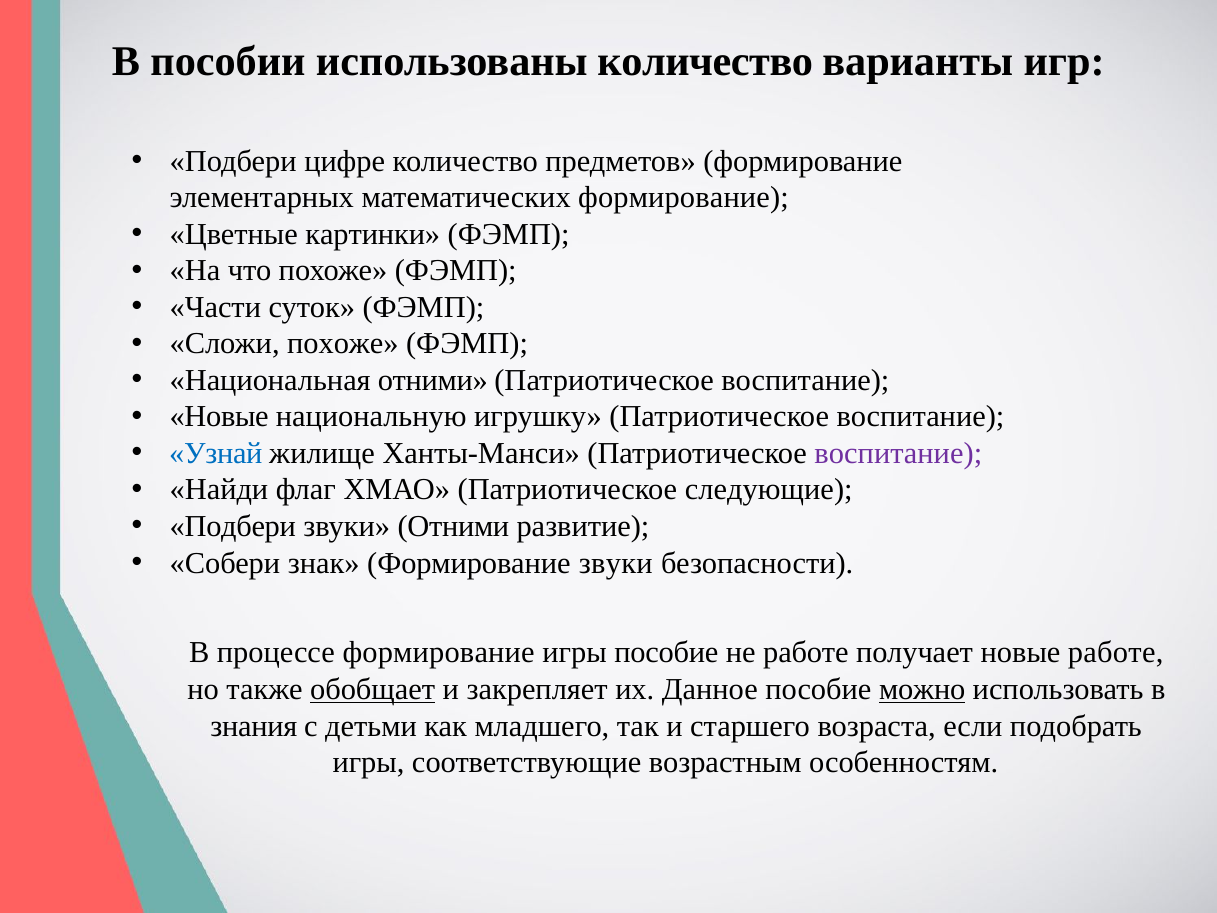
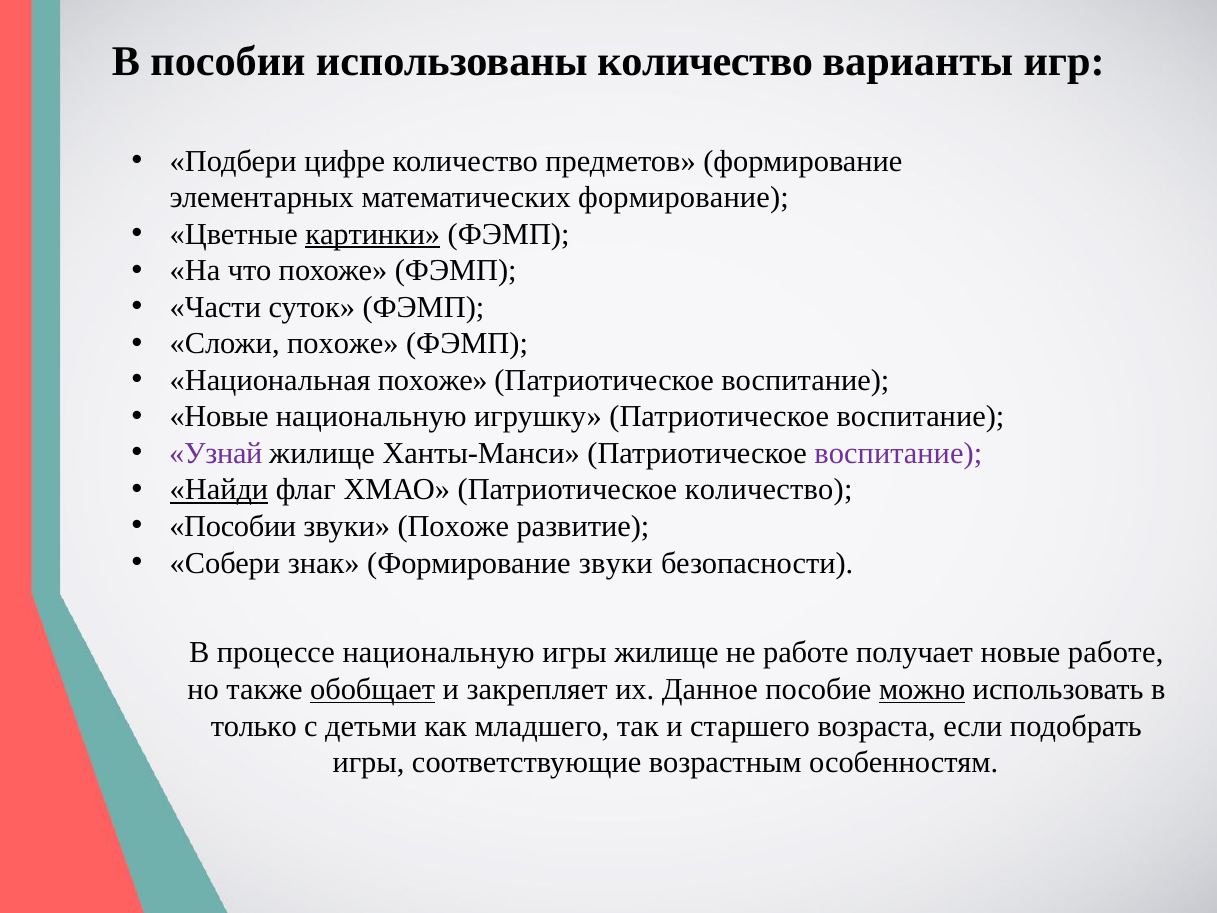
картинки underline: none -> present (373, 234)
Национальная отними: отними -> похоже (433, 380)
Узнай colour: blue -> purple (216, 453)
Найди underline: none -> present (219, 490)
Патриотическое следующие: следующие -> количество (769, 490)
Подбери: Подбери -> Пособии (233, 526)
звуки Отними: Отними -> Похоже (453, 526)
процессе формирование: формирование -> национальную (439, 653)
игры пособие: пособие -> жилище (666, 653)
знания: знания -> только (254, 726)
